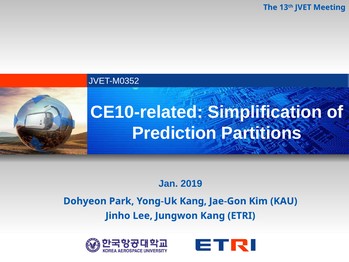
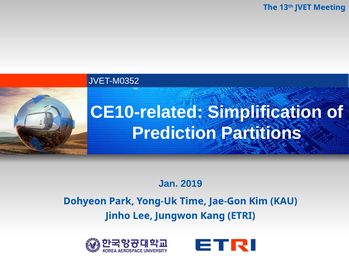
Yong-Uk Kang: Kang -> Time (193, 201)
